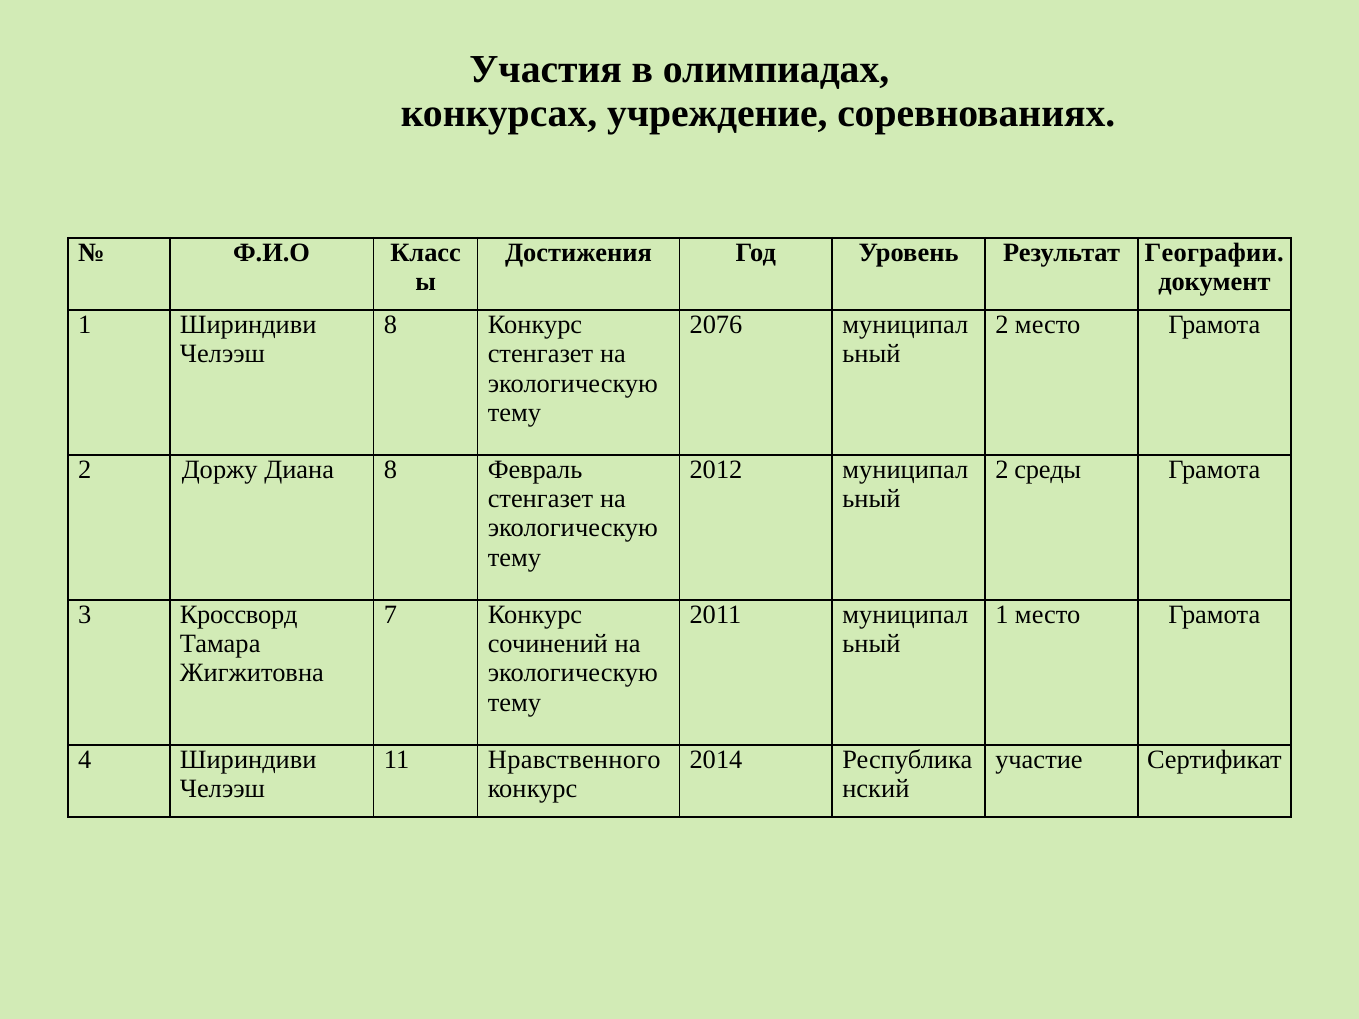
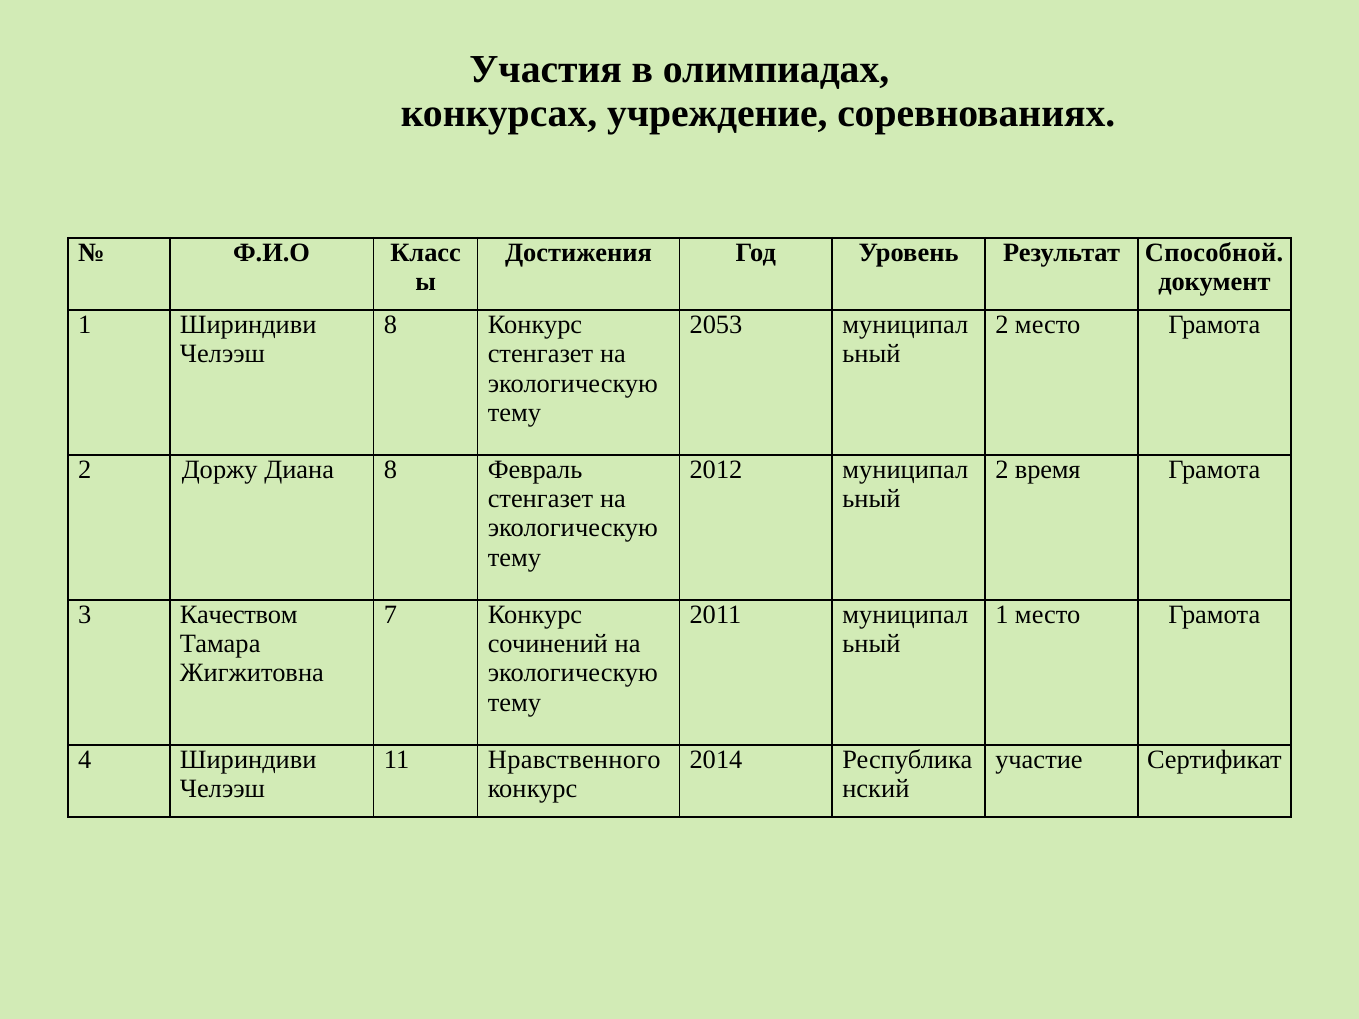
Географии: Географии -> Способной (1214, 253)
2076: 2076 -> 2053 (716, 325)
среды: среды -> время (1048, 470)
Кроссворд: Кроссворд -> Качеством (239, 615)
